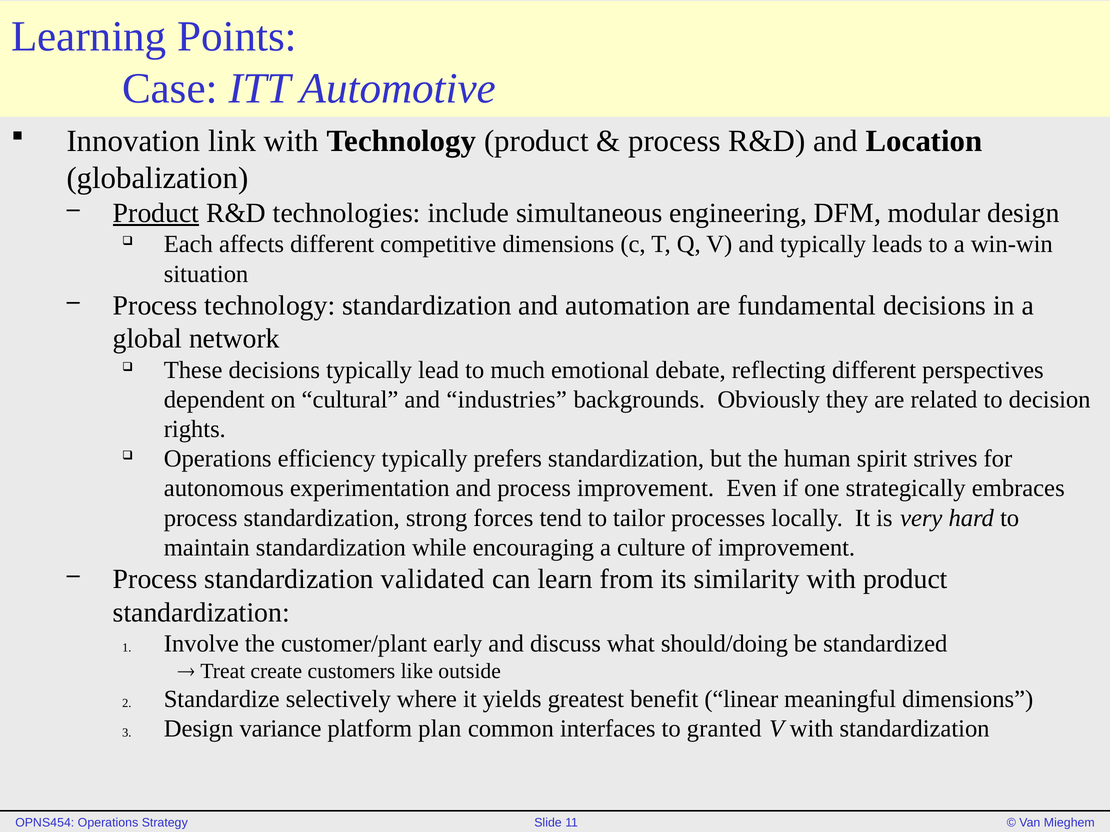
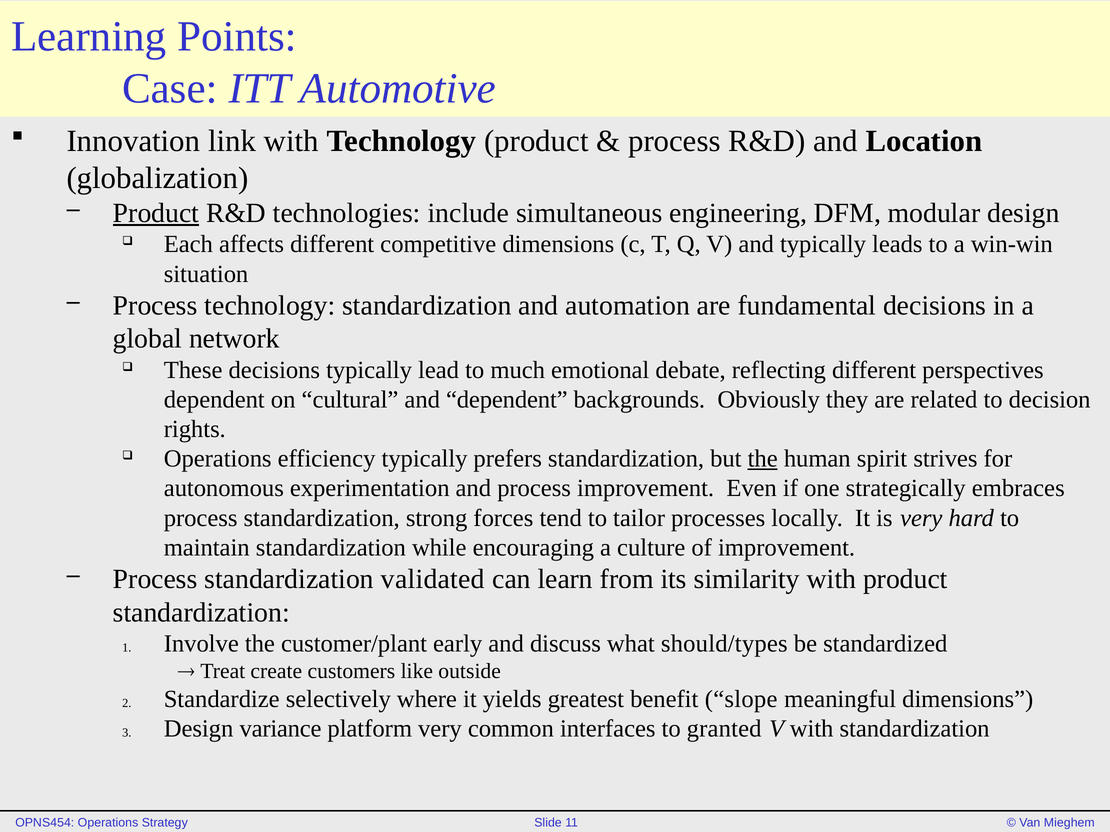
and industries: industries -> dependent (507, 400)
the underline: none -> present (763, 459)
should/doing: should/doing -> should/types (724, 644)
linear: linear -> slope (741, 699)
platform plan: plan -> very (440, 729)
